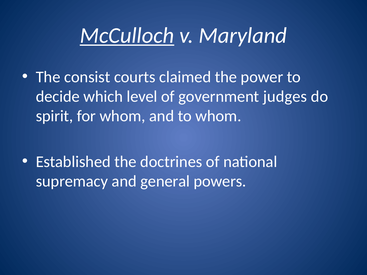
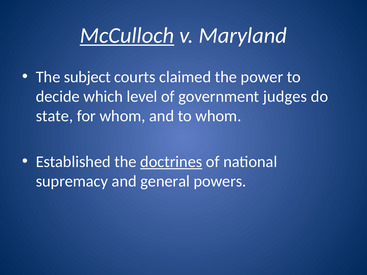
consist: consist -> subject (87, 77)
spirit: spirit -> state (54, 116)
doctrines underline: none -> present (171, 162)
